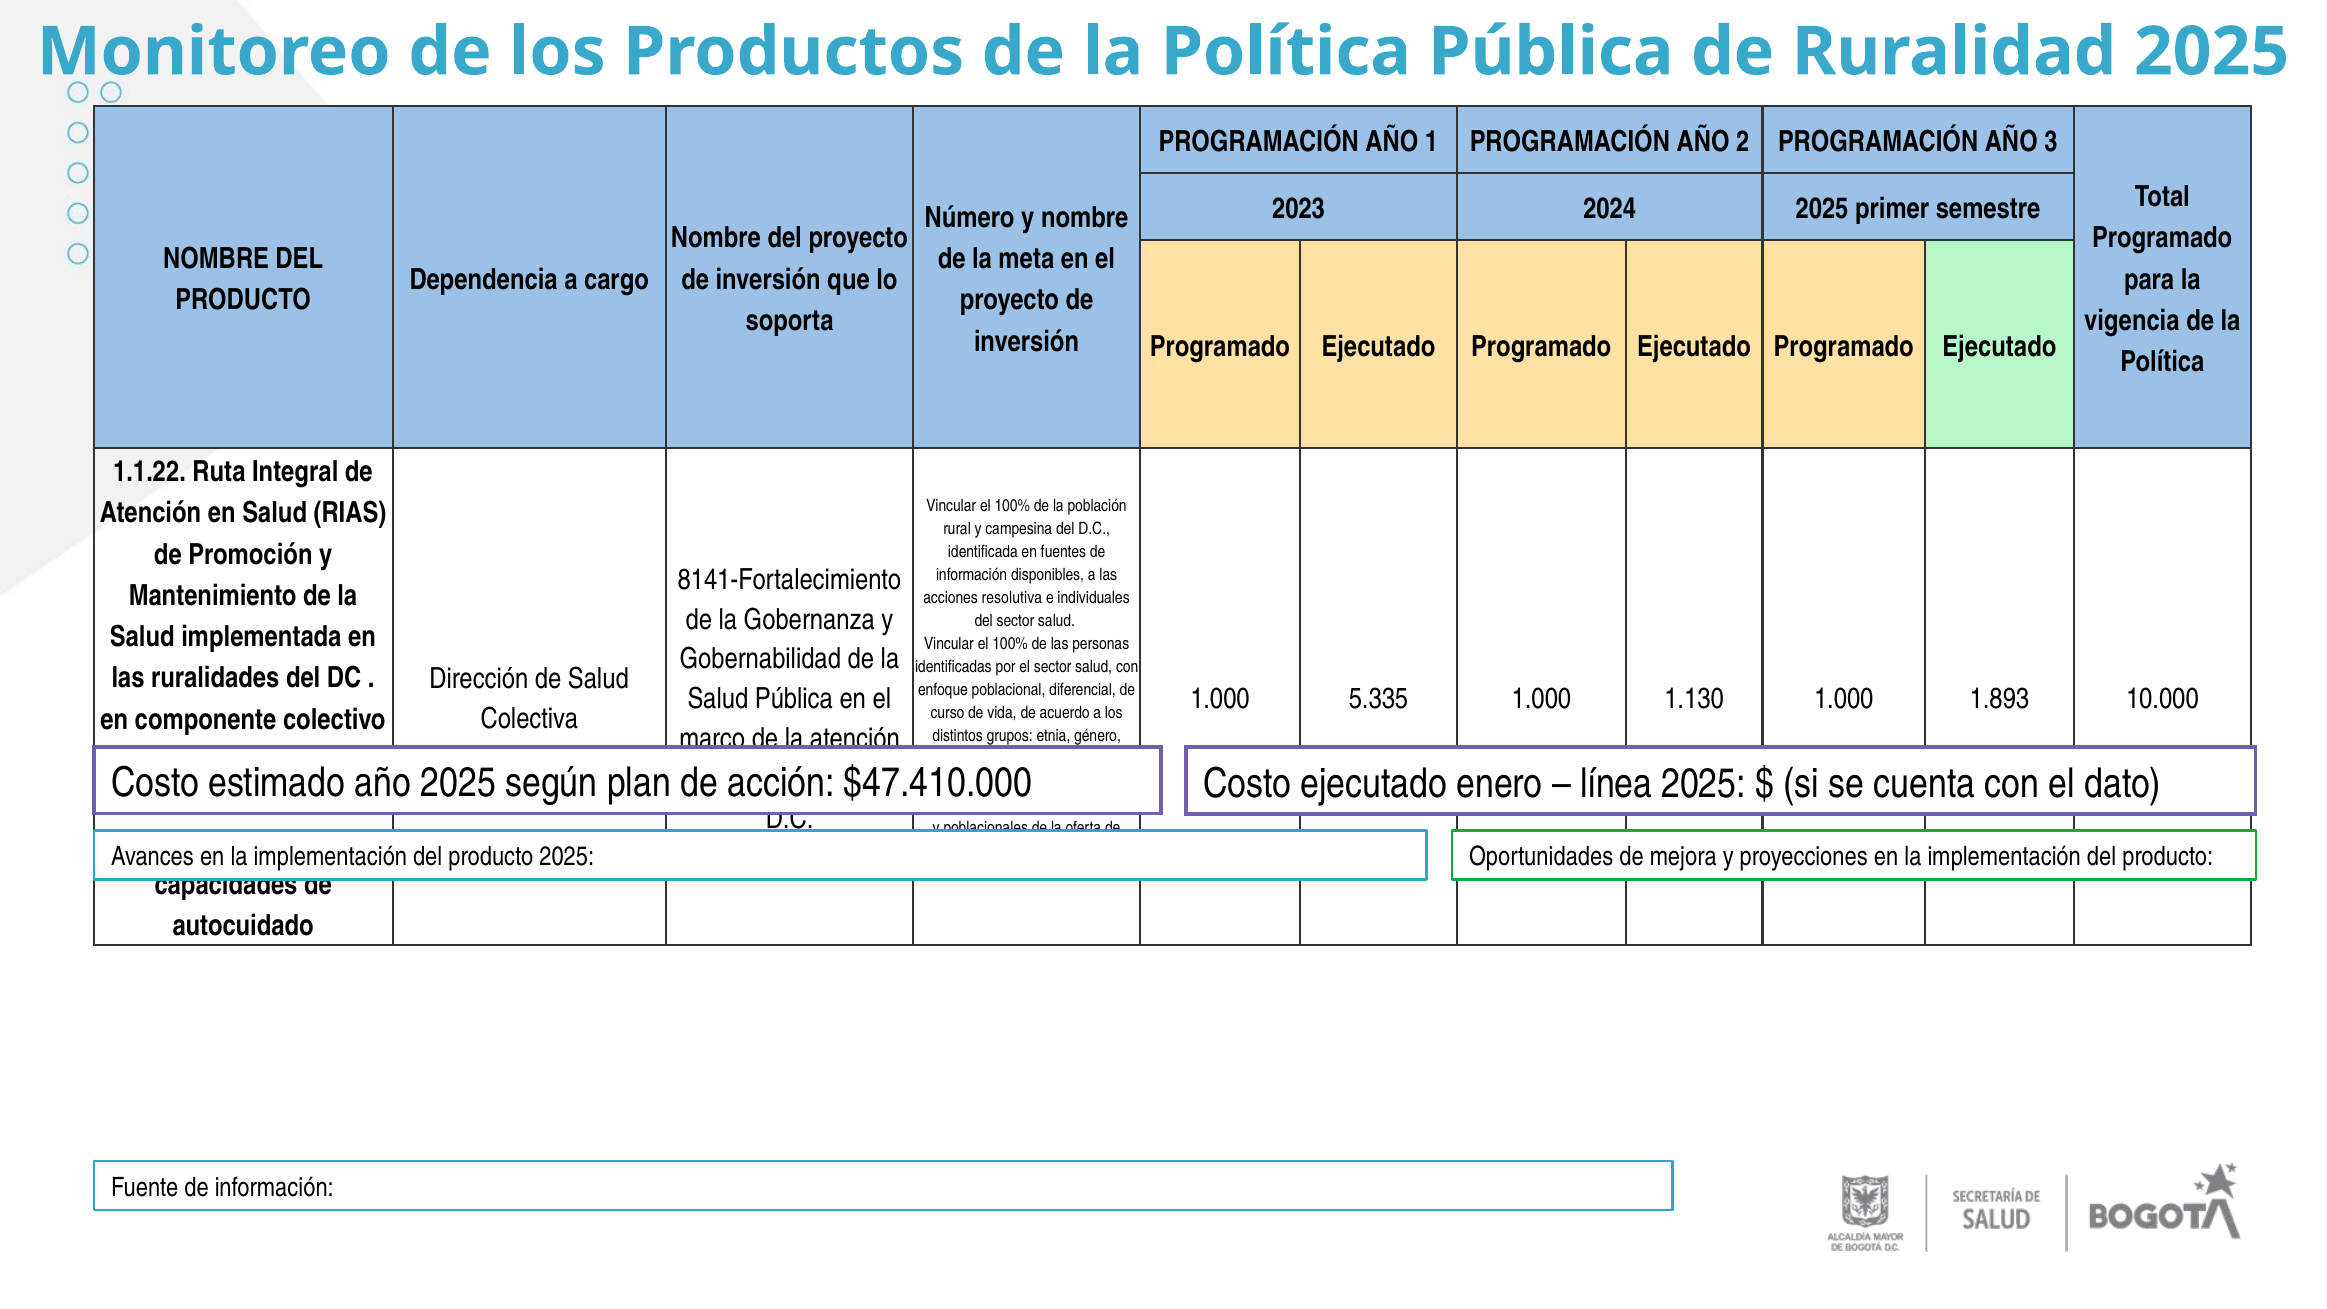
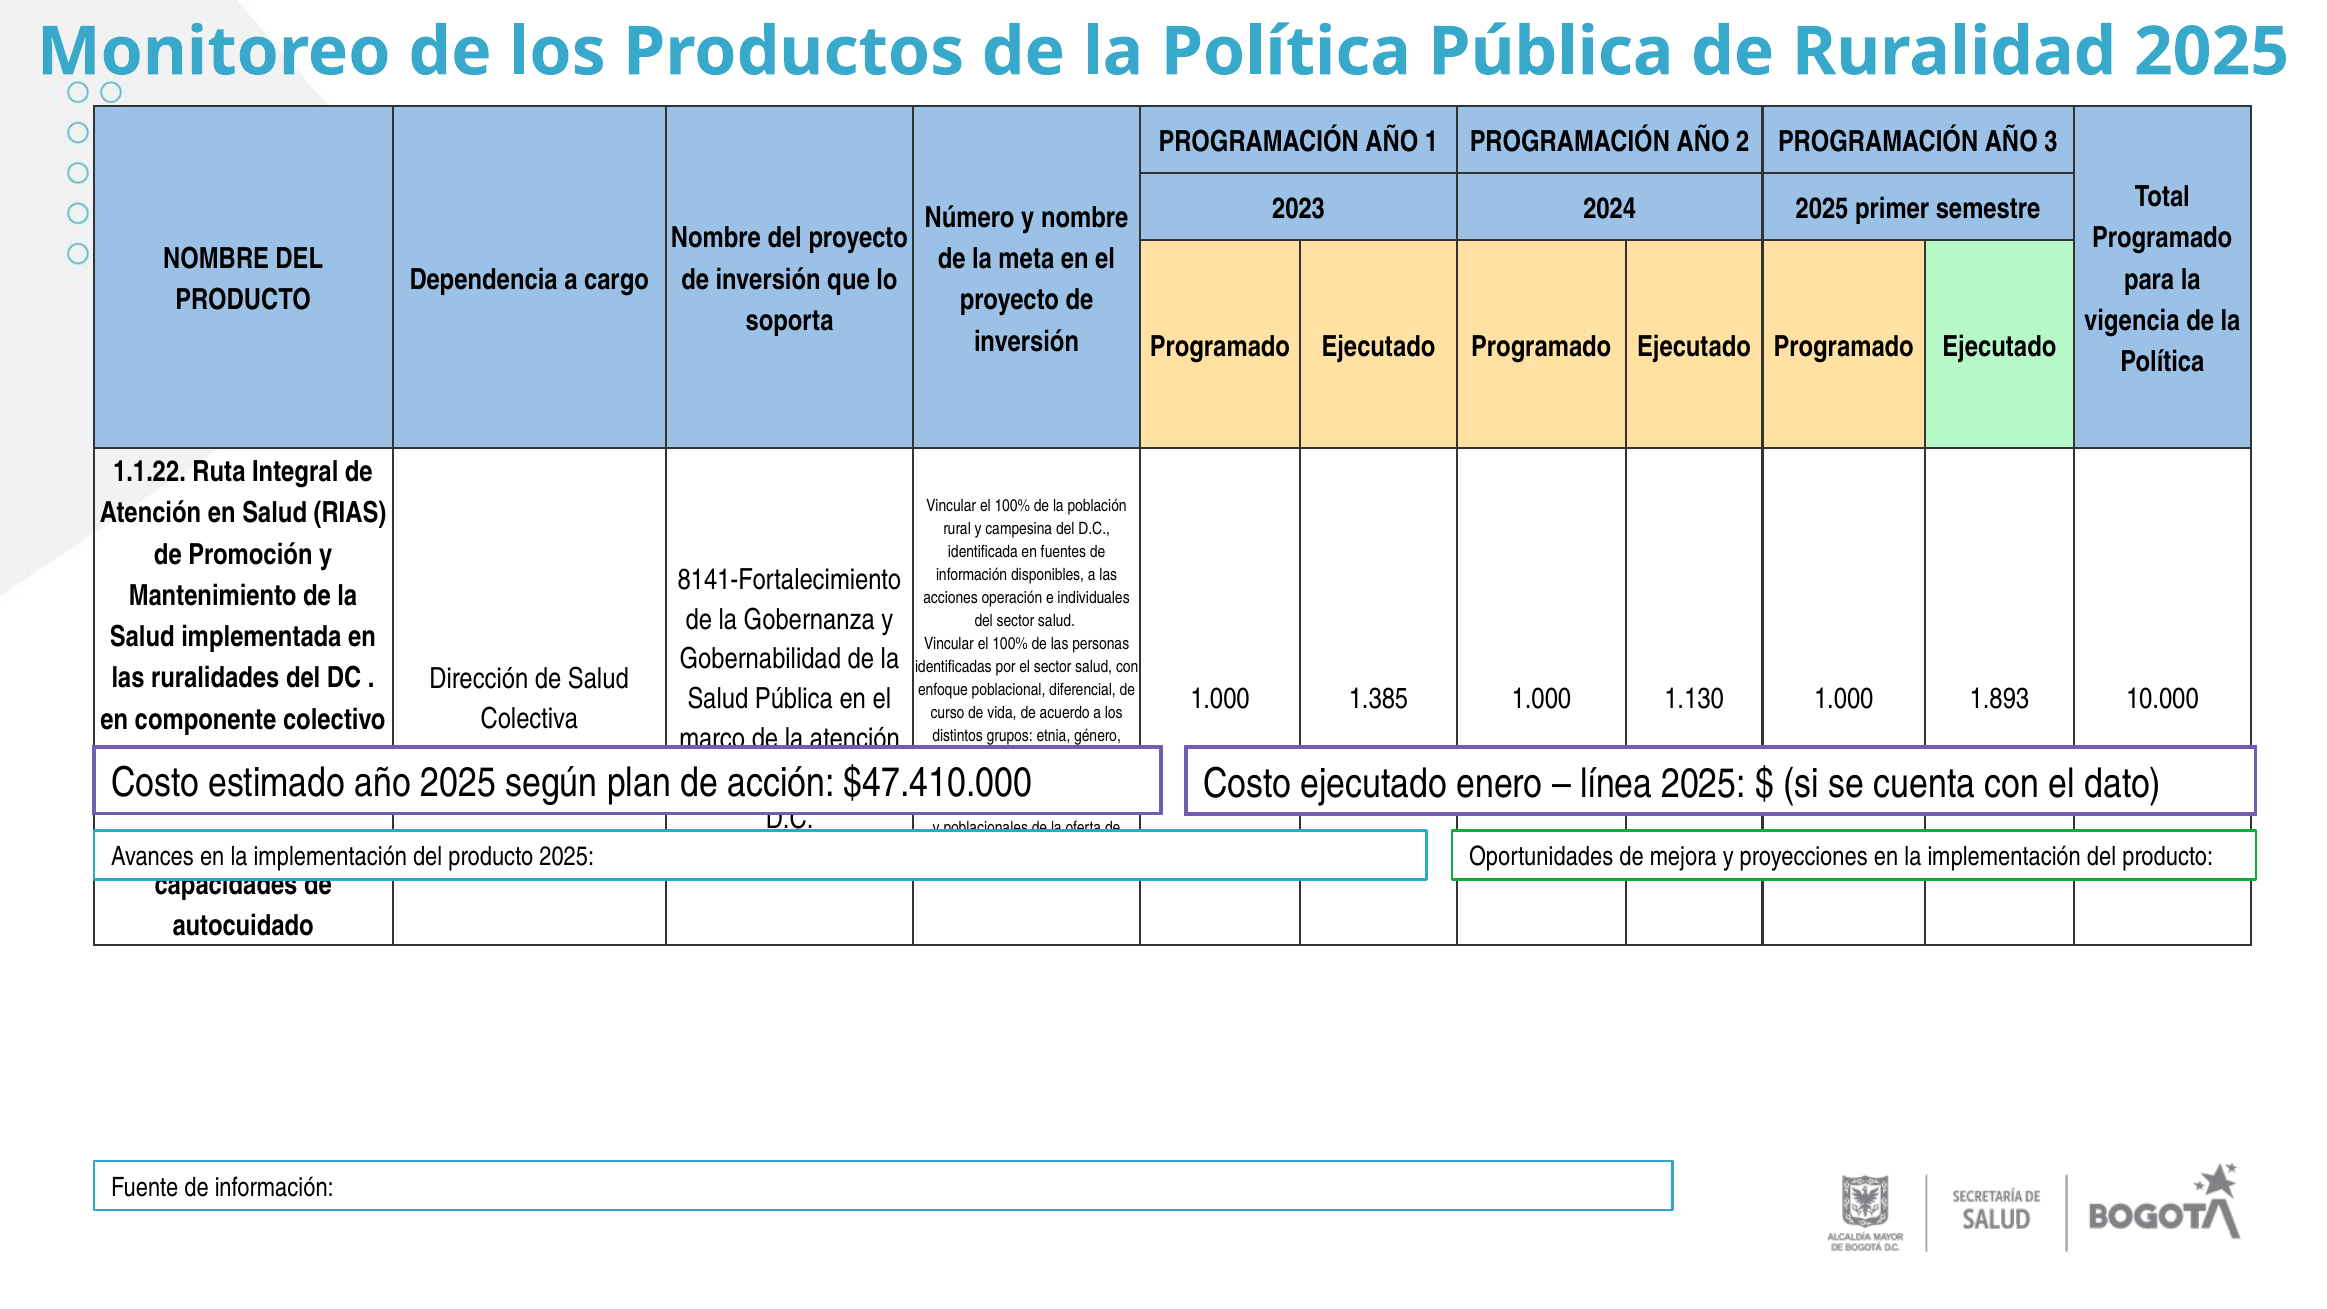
resolutiva: resolutiva -> operación (1012, 598)
5.335: 5.335 -> 1.385 (1379, 699)
